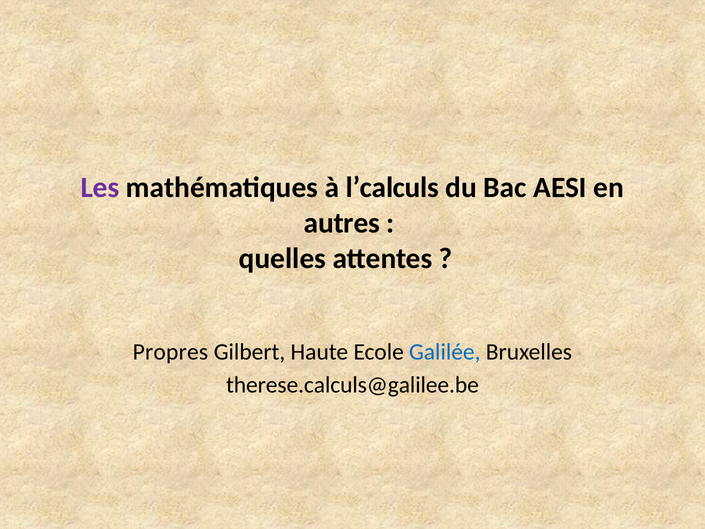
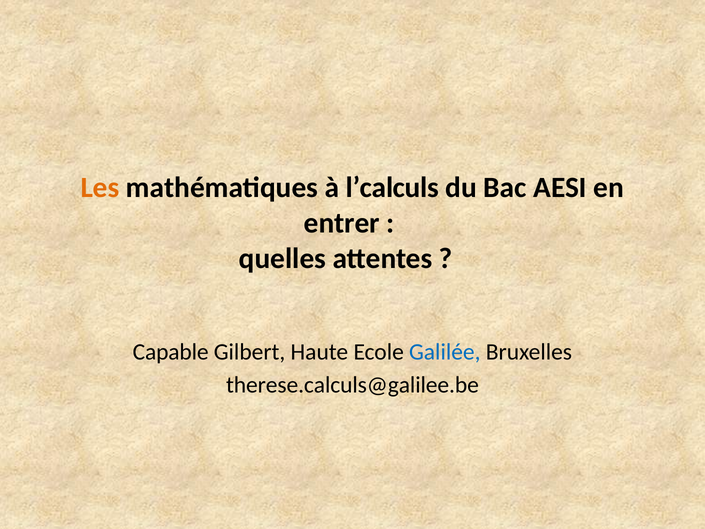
Les colour: purple -> orange (100, 188)
autres: autres -> entrer (342, 223)
Propres: Propres -> Capable (171, 352)
